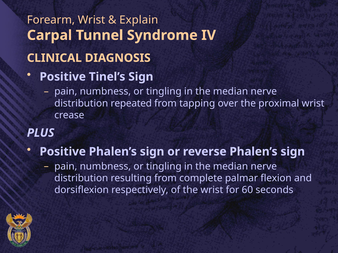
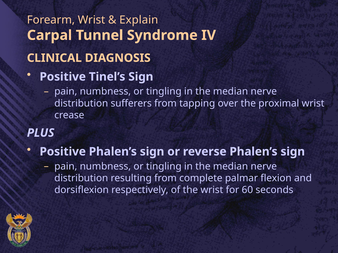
repeated: repeated -> sufferers (131, 103)
